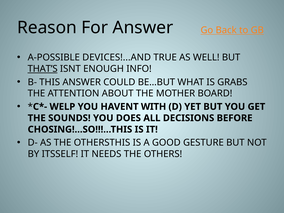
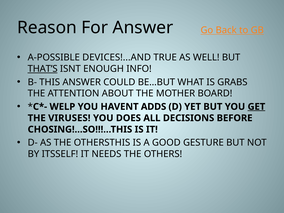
WITH: WITH -> ADDS (154, 107)
GET underline: none -> present (256, 107)
SOUNDS: SOUNDS -> VIRUSES (69, 118)
